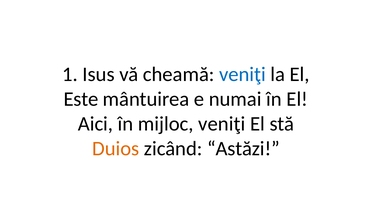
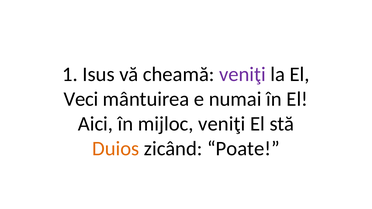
veniţi colour: blue -> purple (242, 74)
Este: Este -> Veci (81, 99)
Astăzi: Astăzi -> Poate (243, 149)
